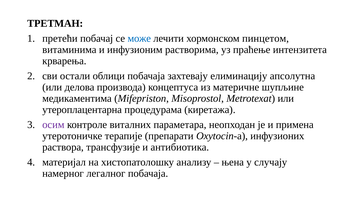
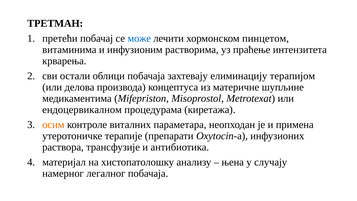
апсолутна: апсолутна -> терапијом (292, 76)
утероплацентарна: утероплацентарна -> ендоцервикалном (82, 110)
осим colour: purple -> orange (53, 125)
